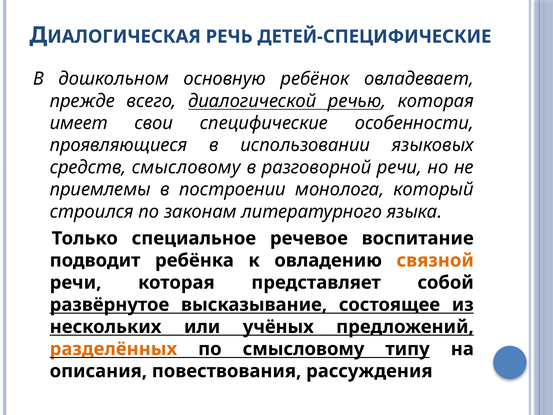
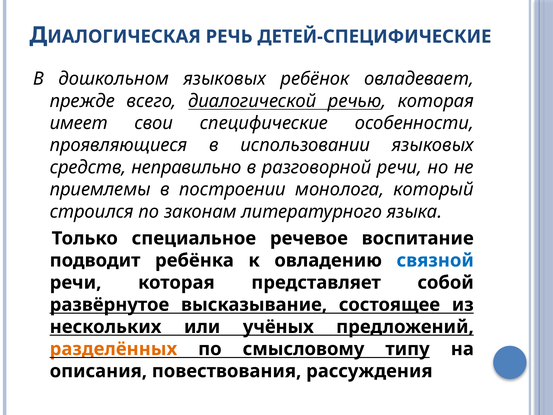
дошкольном основную: основную -> языковых (225, 79)
средств смысловому: смысловому -> неправильно (187, 167)
связной colour: orange -> blue (435, 260)
